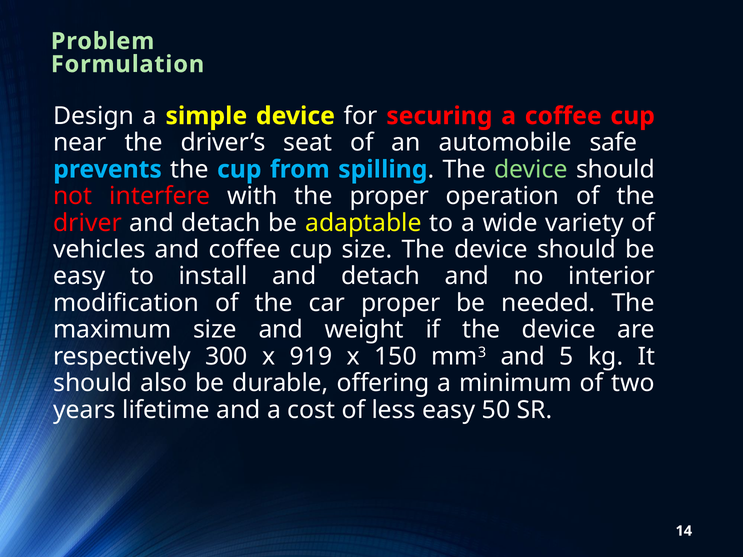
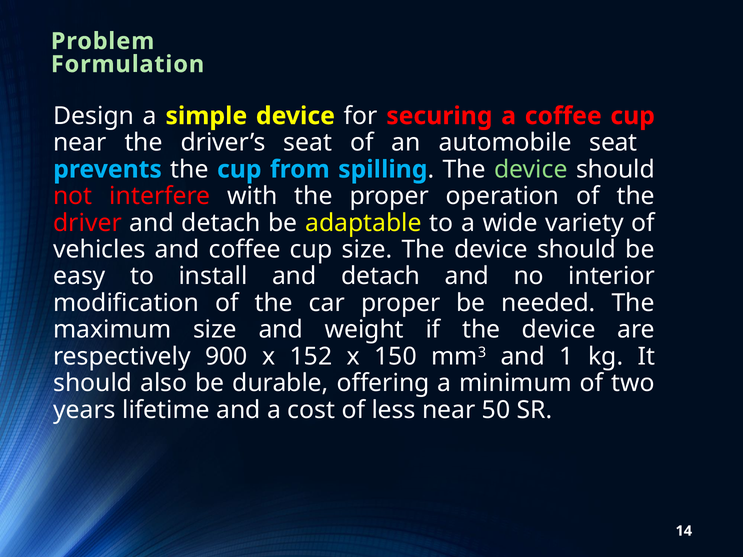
automobile safe: safe -> seat (613, 143)
300: 300 -> 900 (226, 357)
919: 919 -> 152 (311, 357)
5: 5 -> 1 (566, 357)
less easy: easy -> near (449, 410)
